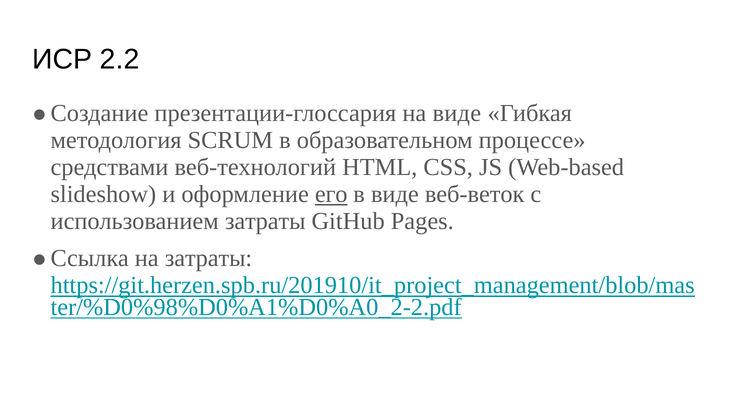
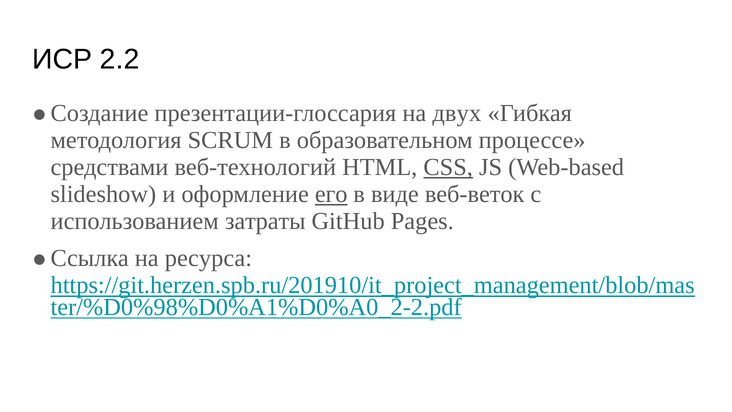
на виде: виде -> двух (457, 113)
CSS underline: none -> present (448, 167)
на затраты: затраты -> ресурса (208, 258)
